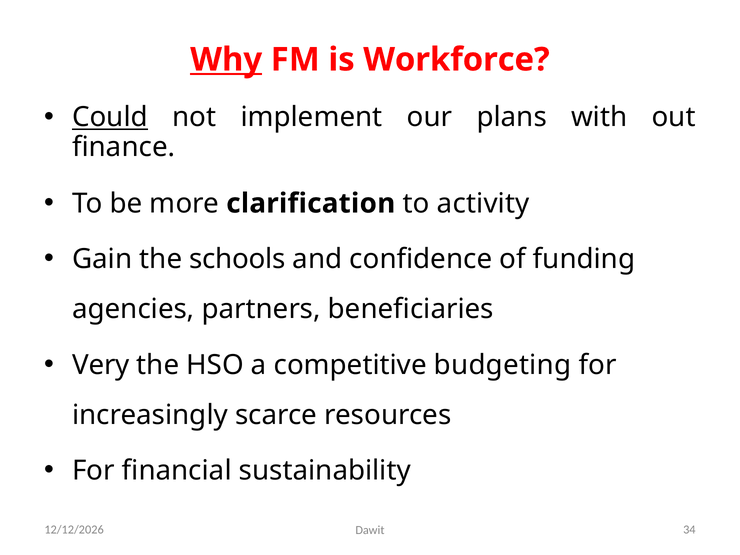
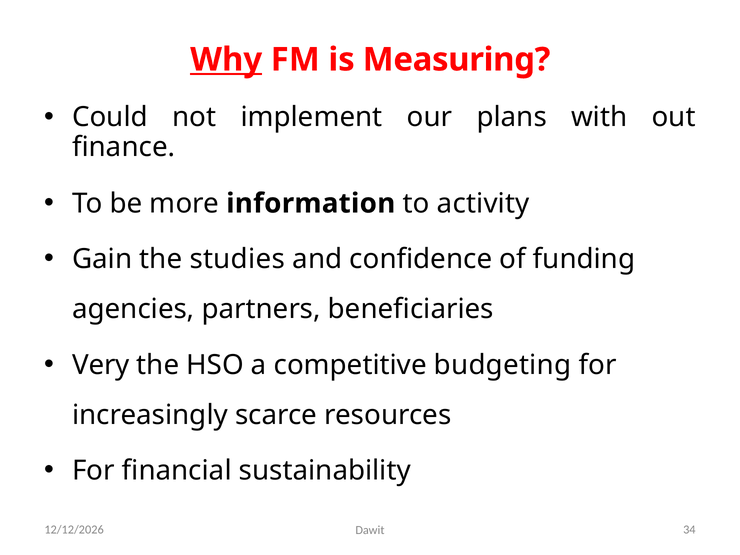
Workforce: Workforce -> Measuring (457, 60)
Could underline: present -> none (110, 117)
clarification: clarification -> information (311, 203)
schools: schools -> studies (237, 259)
